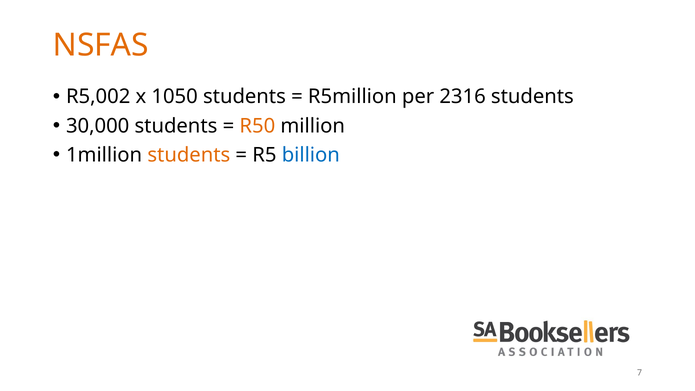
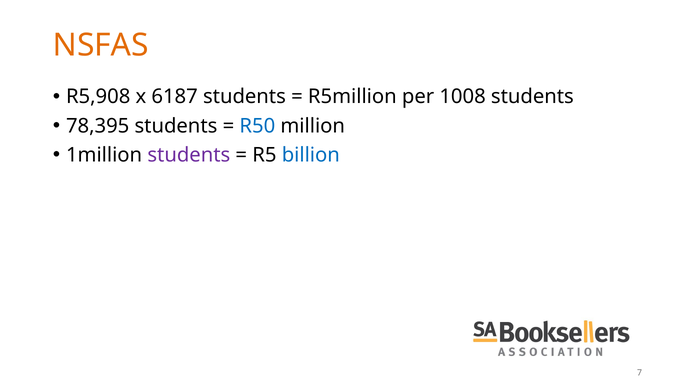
R5,002: R5,002 -> R5,908 (98, 97)
1050: 1050 -> 6187 (175, 97)
2316: 2316 -> 1008 (463, 97)
30,000: 30,000 -> 78,395 (98, 126)
R50 colour: orange -> blue (257, 126)
students colour: orange -> purple (189, 155)
